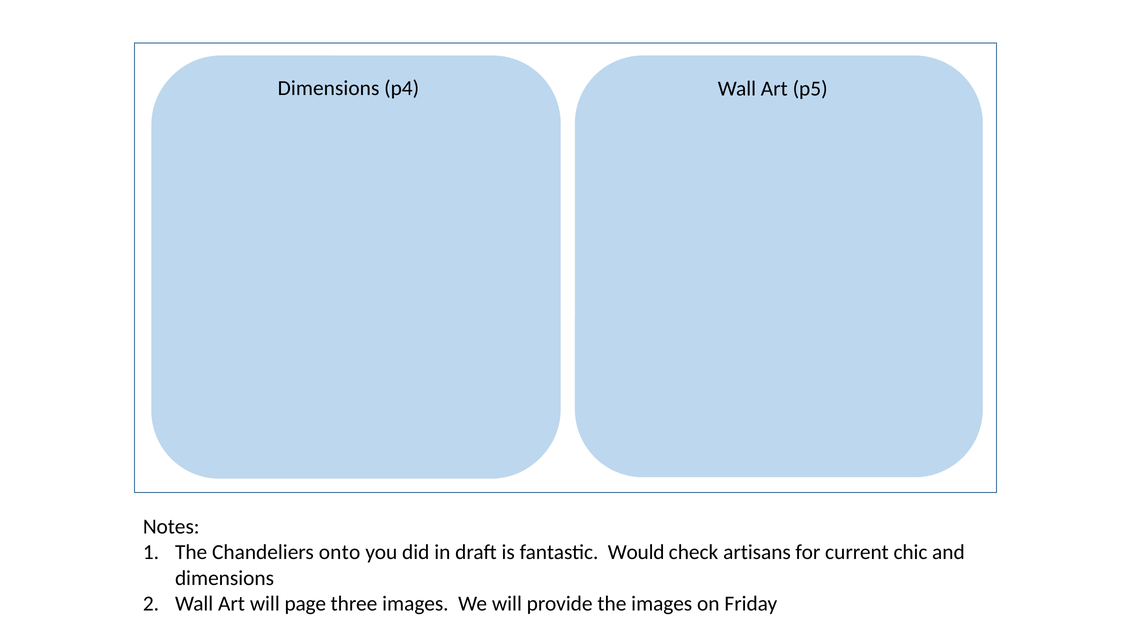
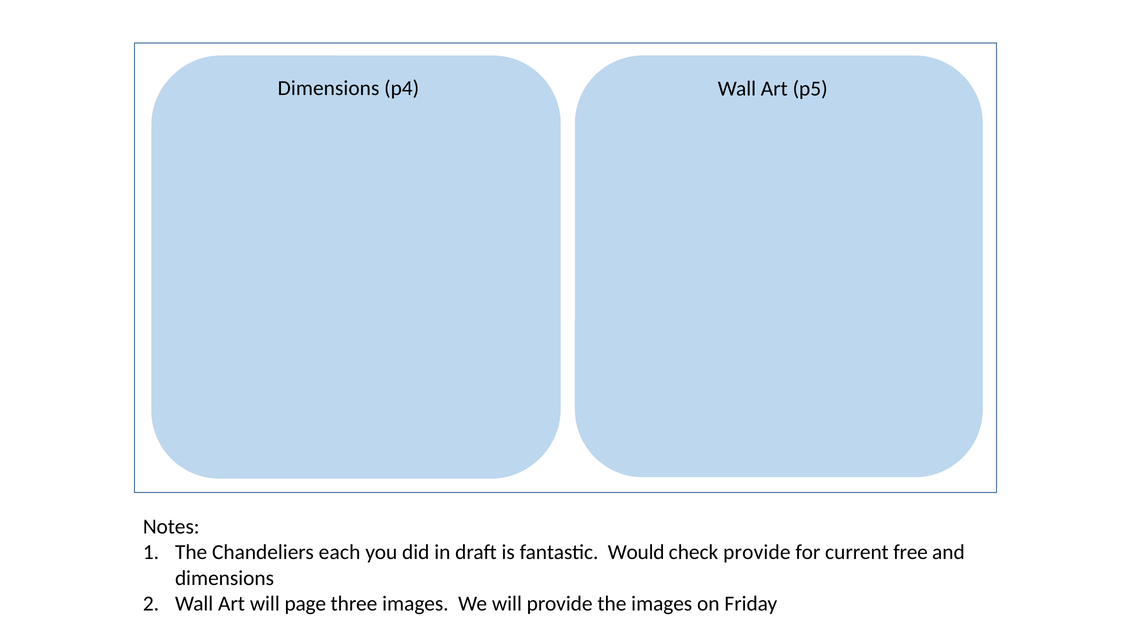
onto: onto -> each (340, 553)
check artisans: artisans -> provide (757, 553)
chic: chic -> free (911, 553)
